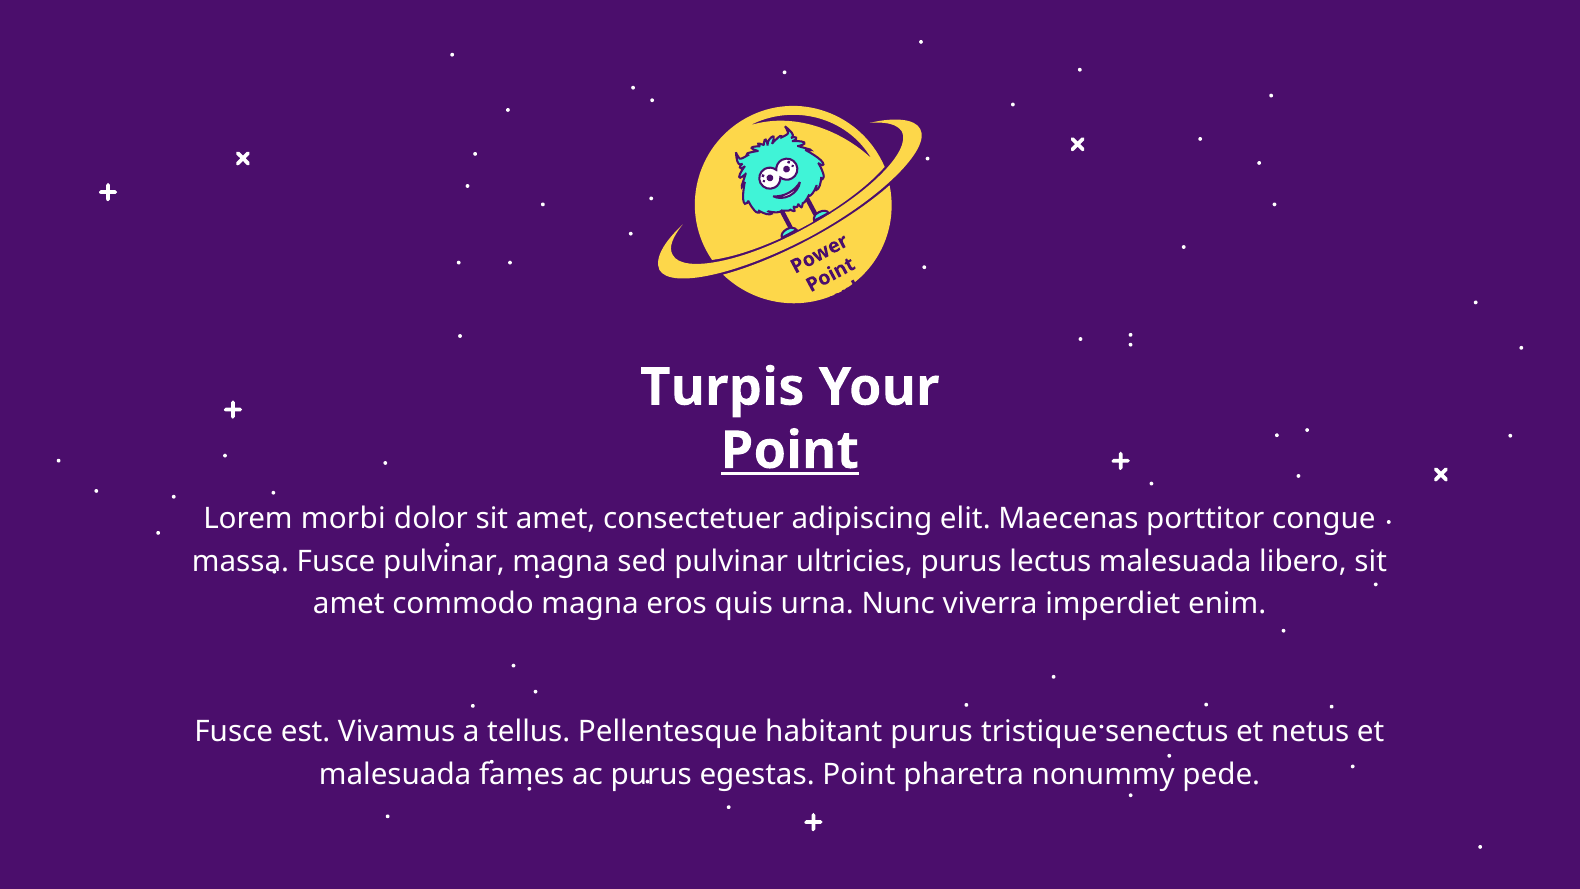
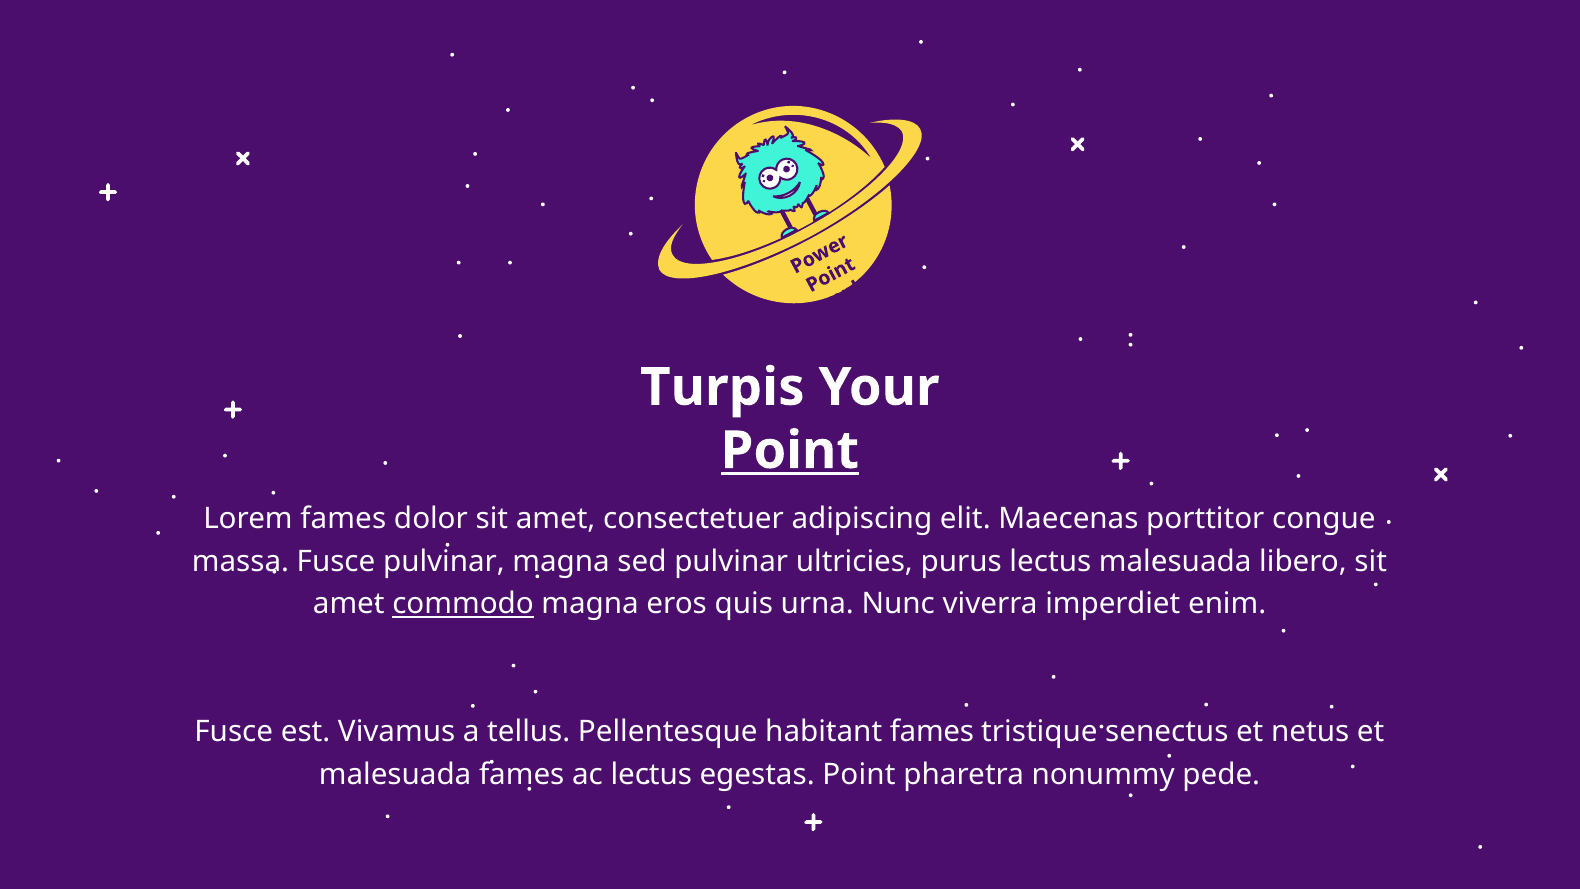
Lorem morbi: morbi -> fames (343, 518)
commodo underline: none -> present (463, 604)
habitant purus: purus -> fames (932, 732)
ac purus: purus -> lectus (651, 774)
